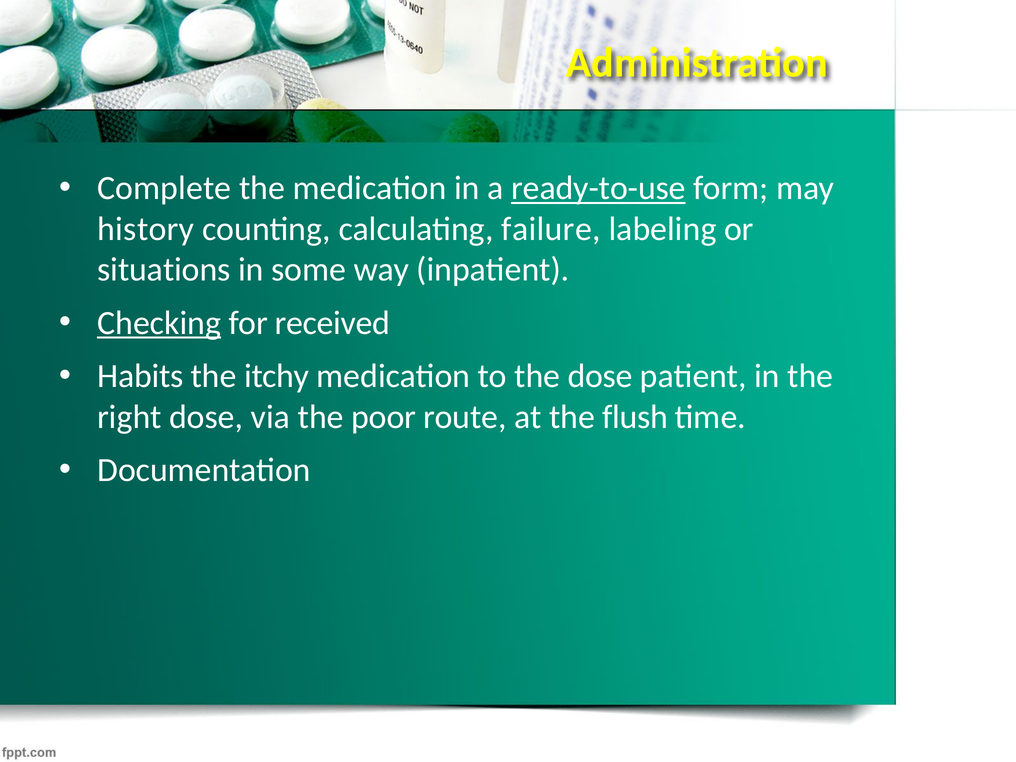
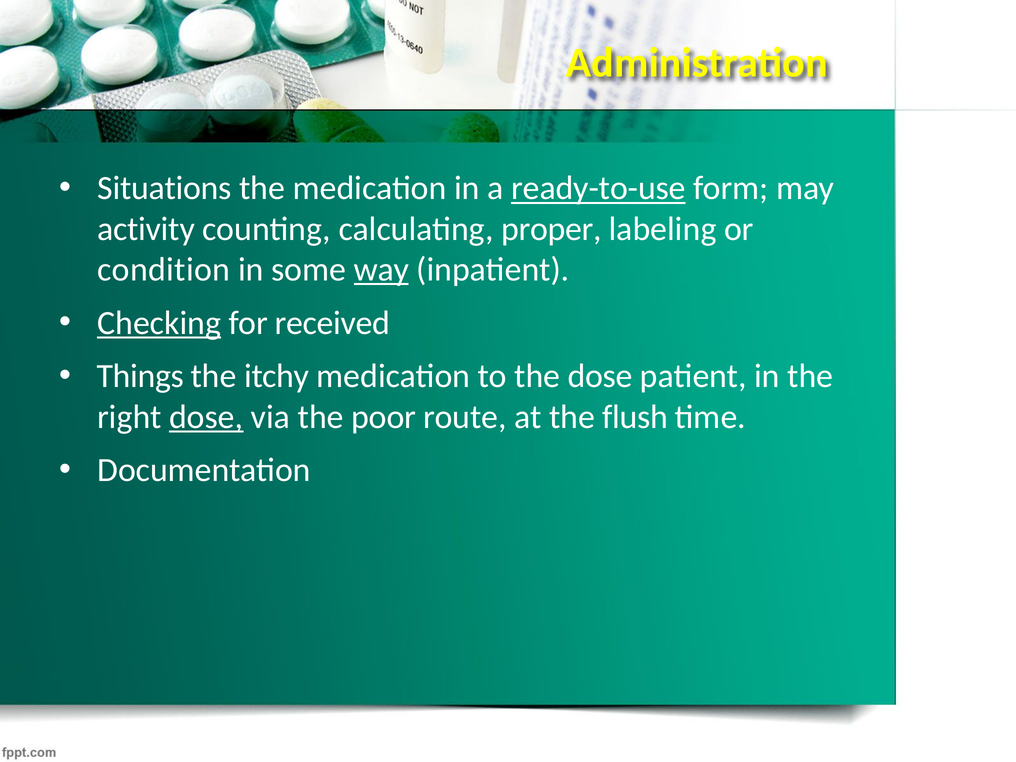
Complete: Complete -> Situations (164, 188)
history: history -> activity (146, 229)
failure: failure -> proper (551, 229)
situations: situations -> condition (164, 269)
way underline: none -> present (381, 269)
Habits: Habits -> Things (140, 376)
dose underline: none -> present (206, 417)
